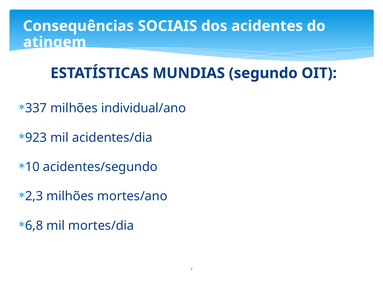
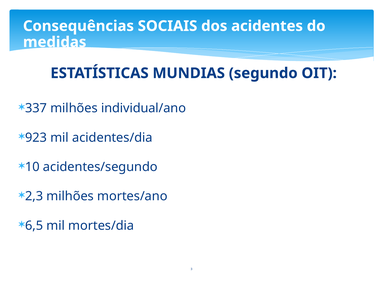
atingem: atingem -> medidas (55, 42)
6,8: 6,8 -> 6,5 (34, 226)
